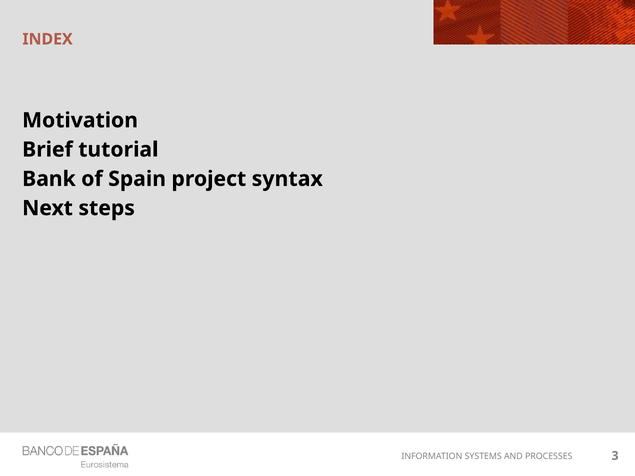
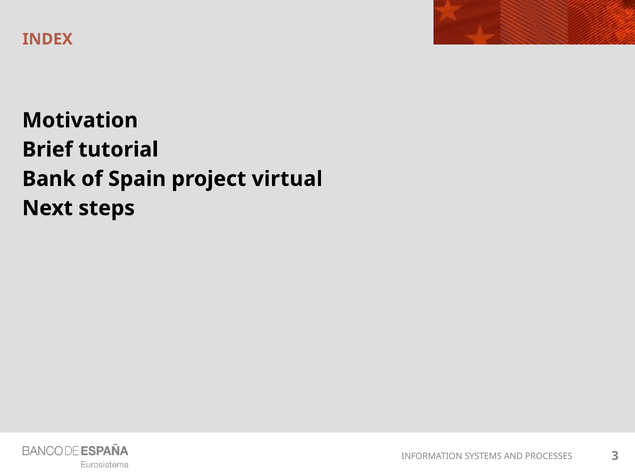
syntax: syntax -> virtual (287, 179)
